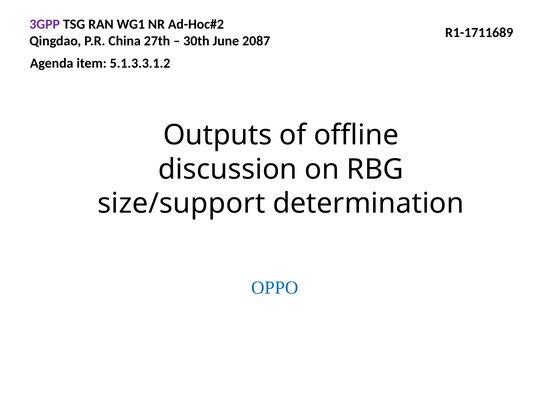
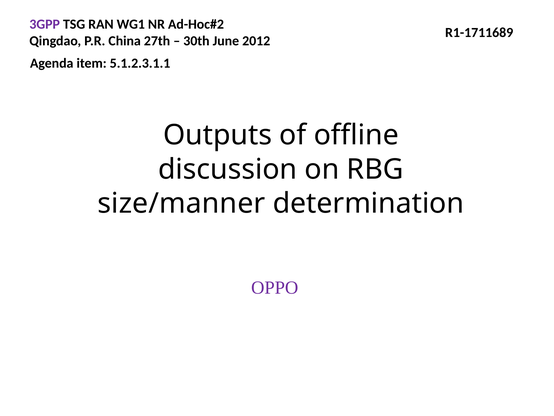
2087: 2087 -> 2012 (256, 41)
5.1.3.3.1.2: 5.1.3.3.1.2 -> 5.1.2.3.1.1 (140, 63)
size/support: size/support -> size/manner (181, 203)
OPPO colour: blue -> purple (275, 288)
